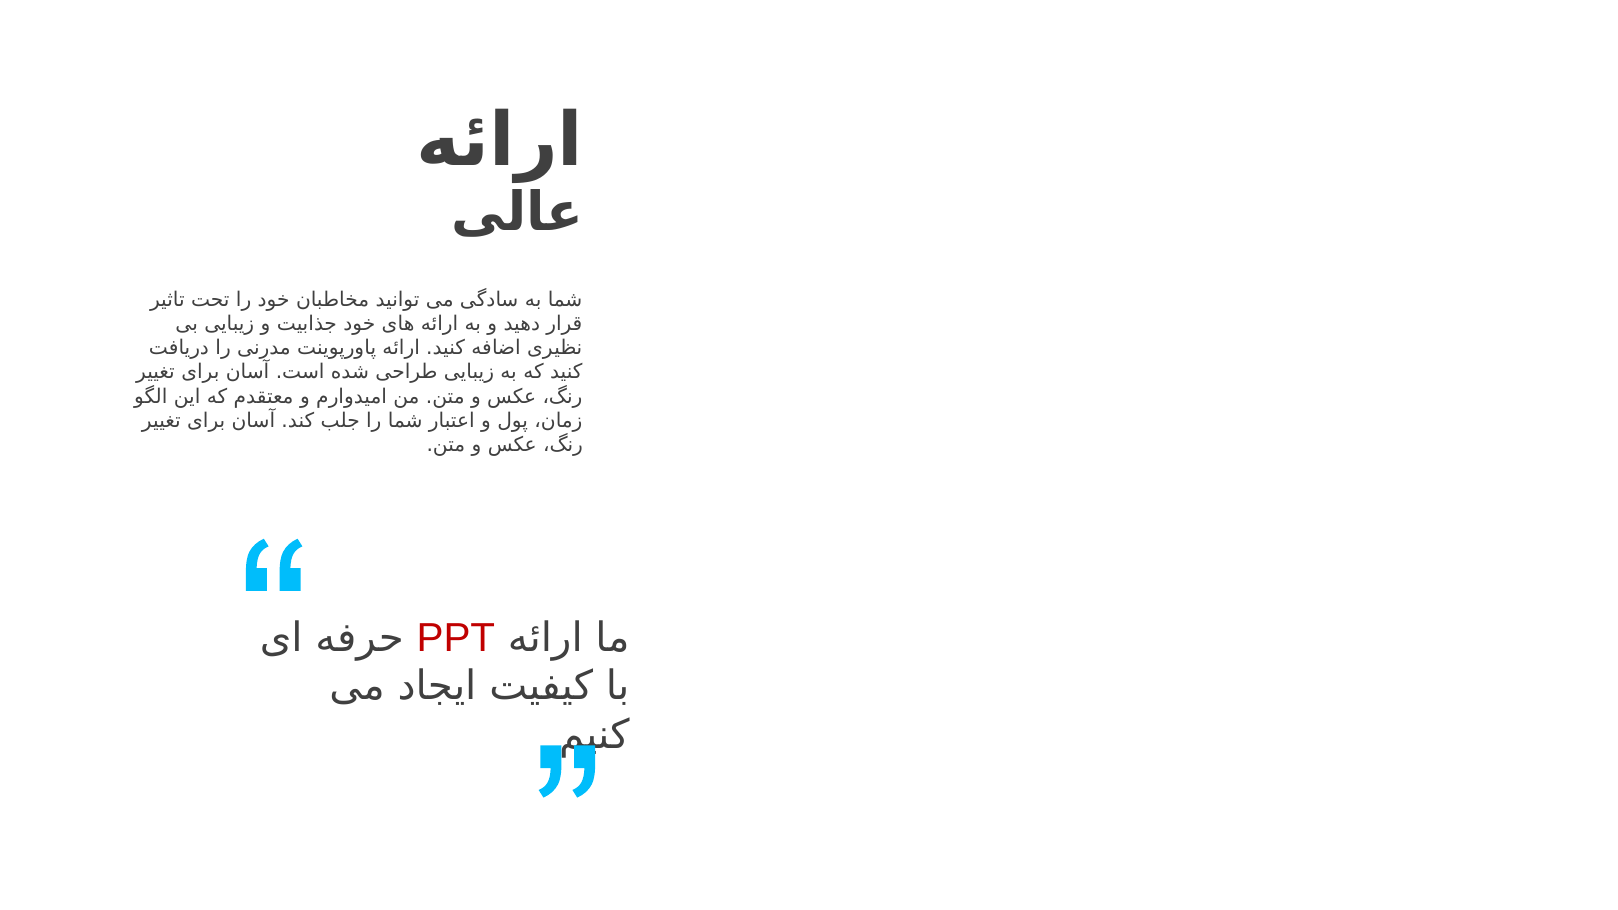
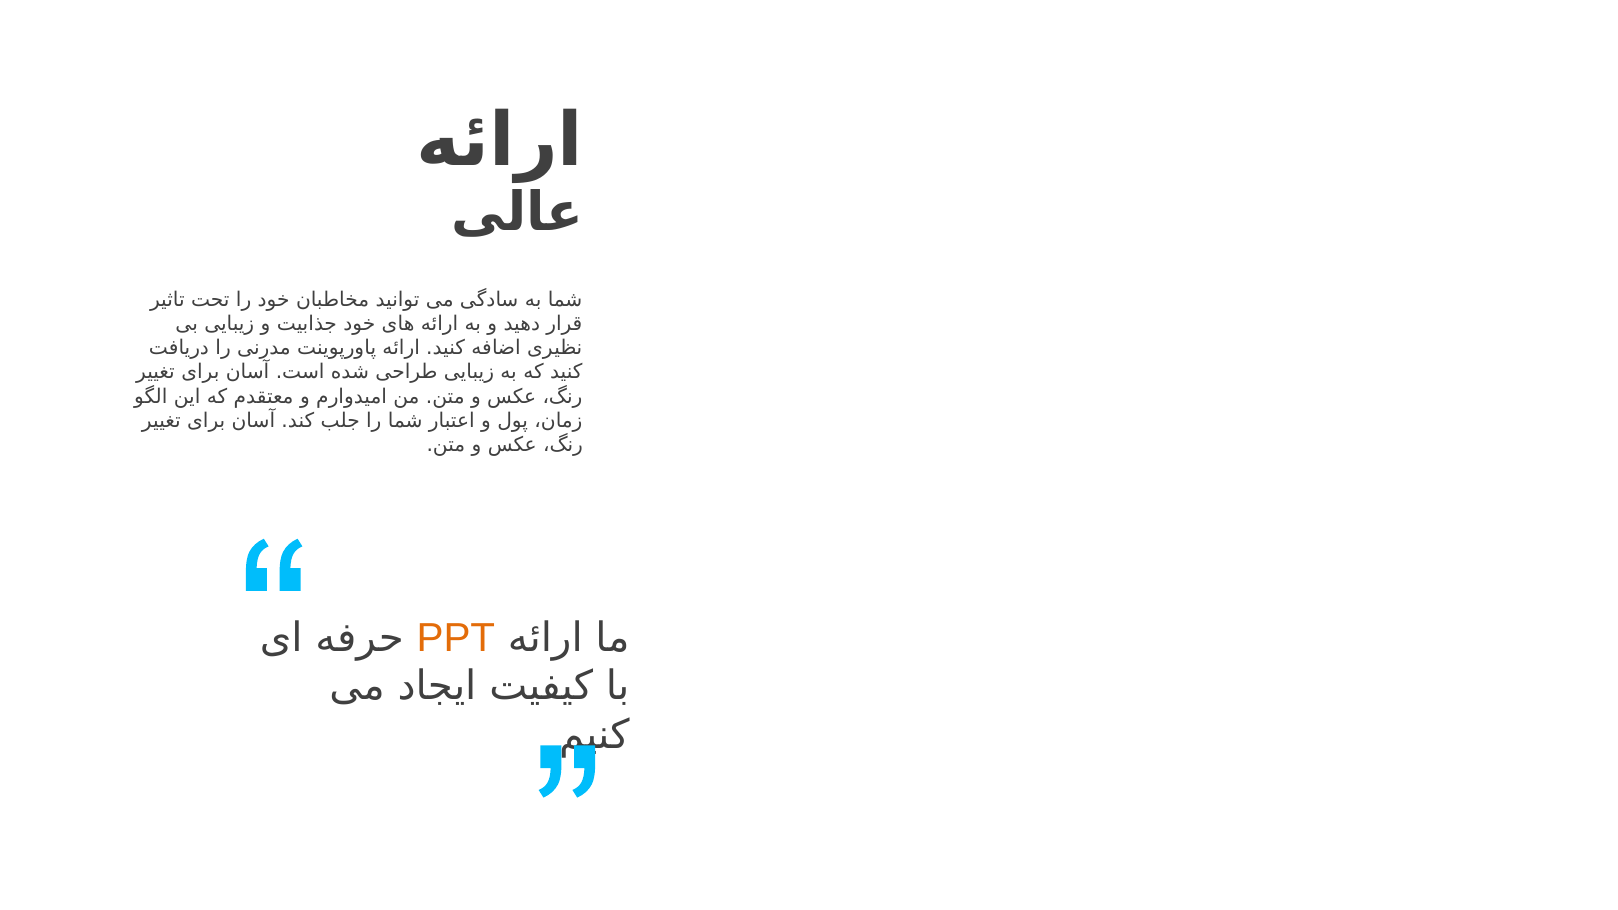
PPT colour: red -> orange (456, 638)
